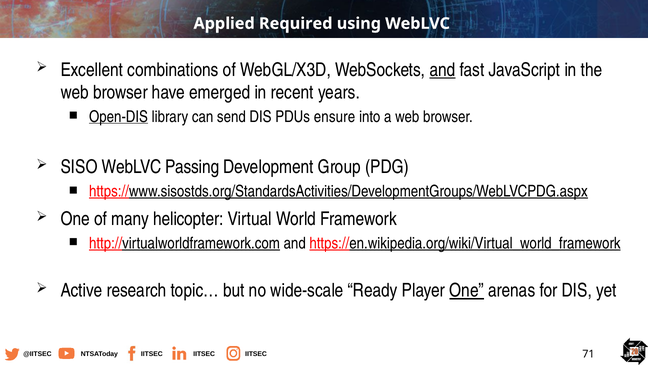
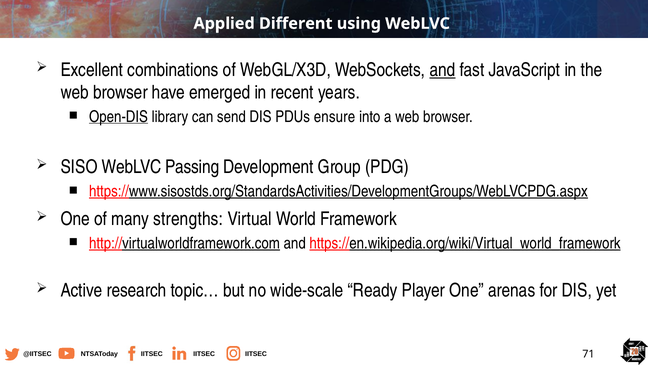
Required: Required -> Different (296, 23)
helicopter: helicopter -> strengths (188, 219)
One underline: present -> none (467, 290)
